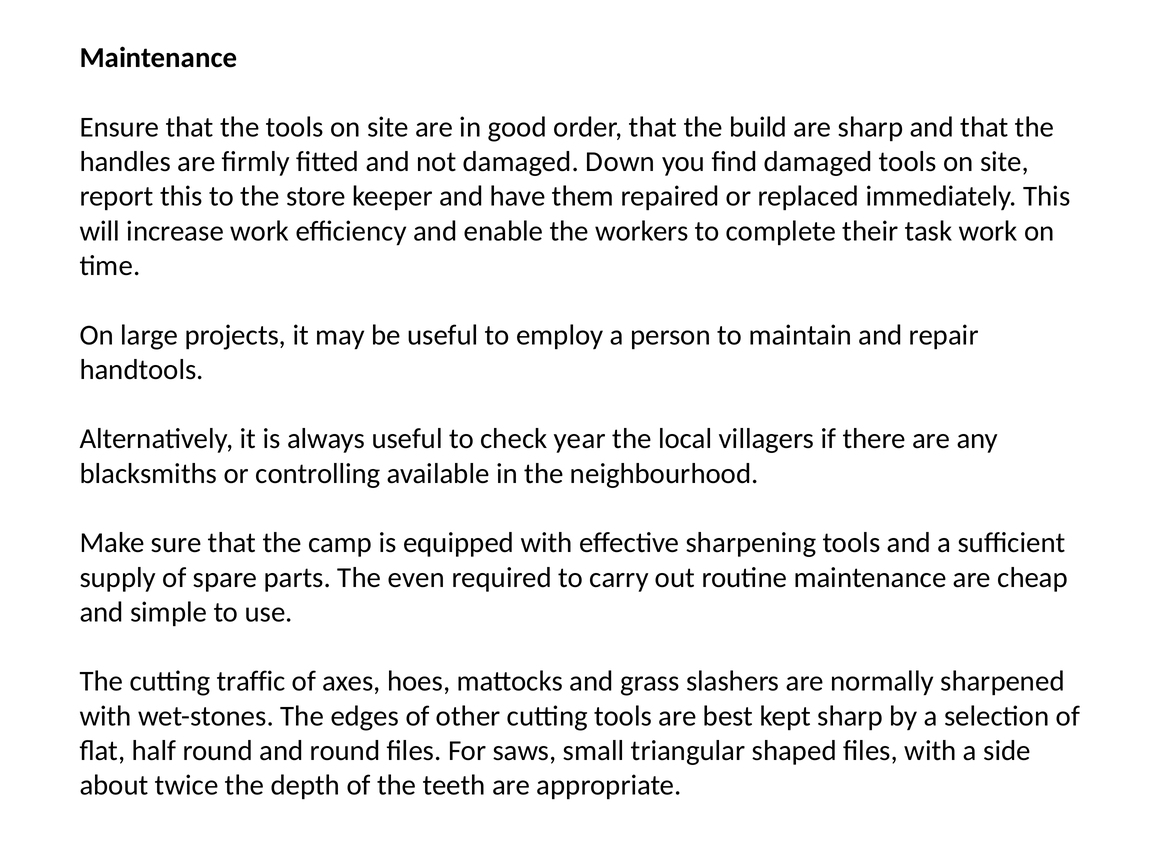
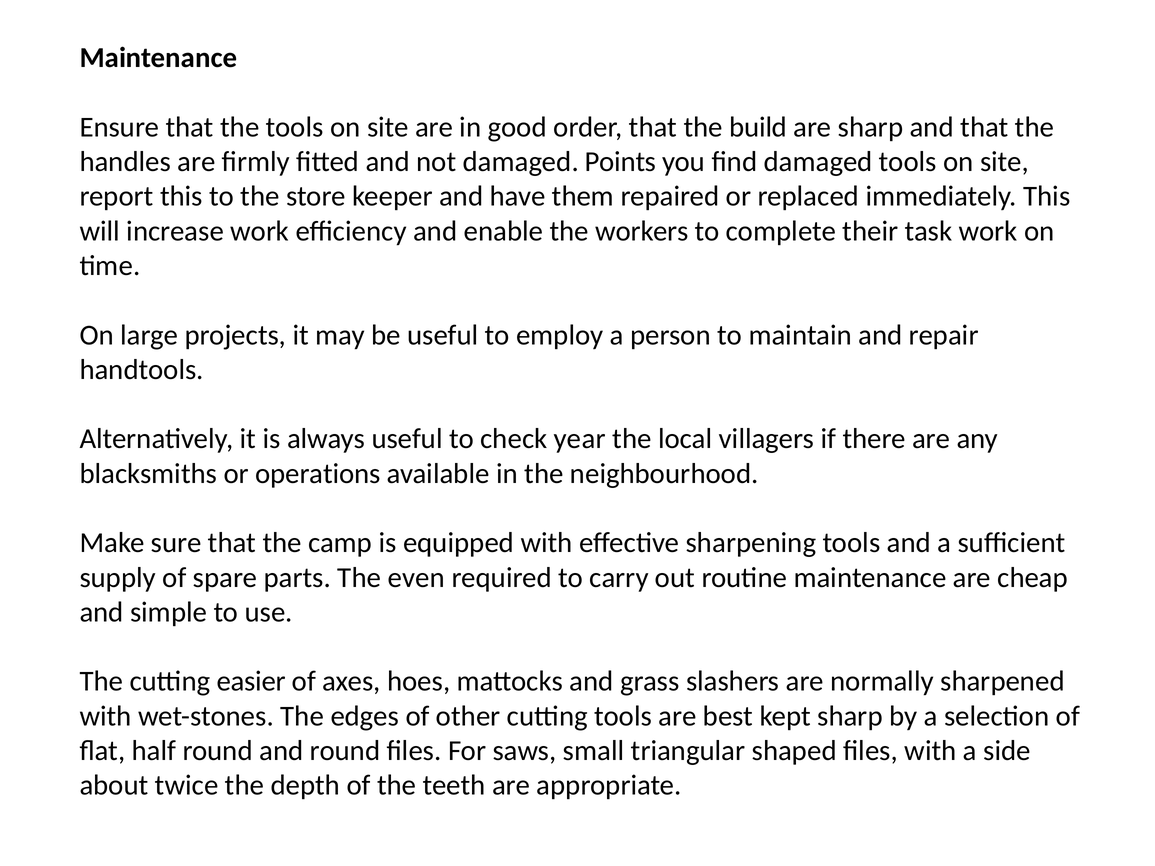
Down: Down -> Points (621, 162)
controlling: controlling -> operations (318, 474)
traffic: traffic -> easier (251, 682)
